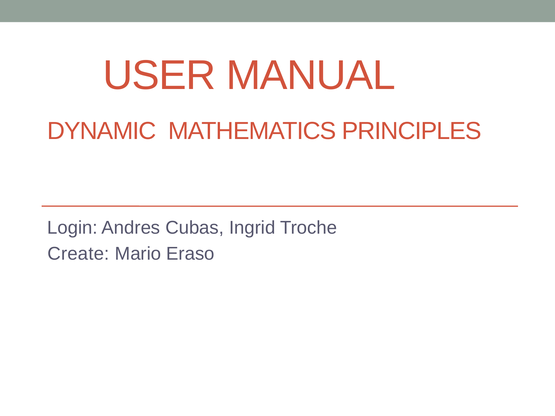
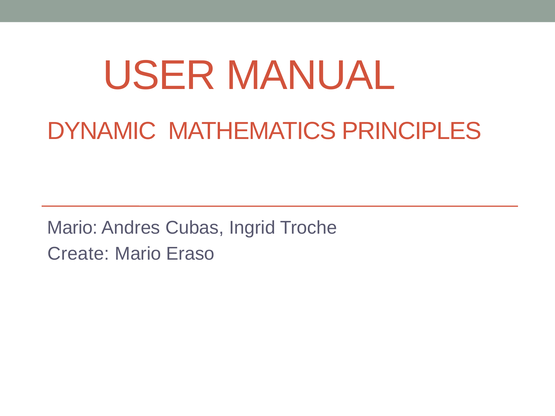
Login: Login -> Mario (72, 228)
